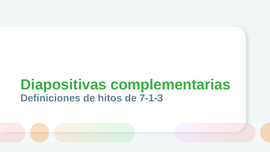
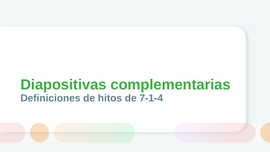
7-1-3: 7-1-3 -> 7-1-4 (151, 98)
